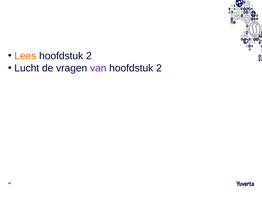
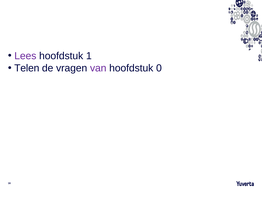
Lees colour: orange -> purple (25, 56)
2: 2 -> 1 (89, 56)
Lucht: Lucht -> Telen (27, 68)
2: 2 -> 0 (159, 68)
